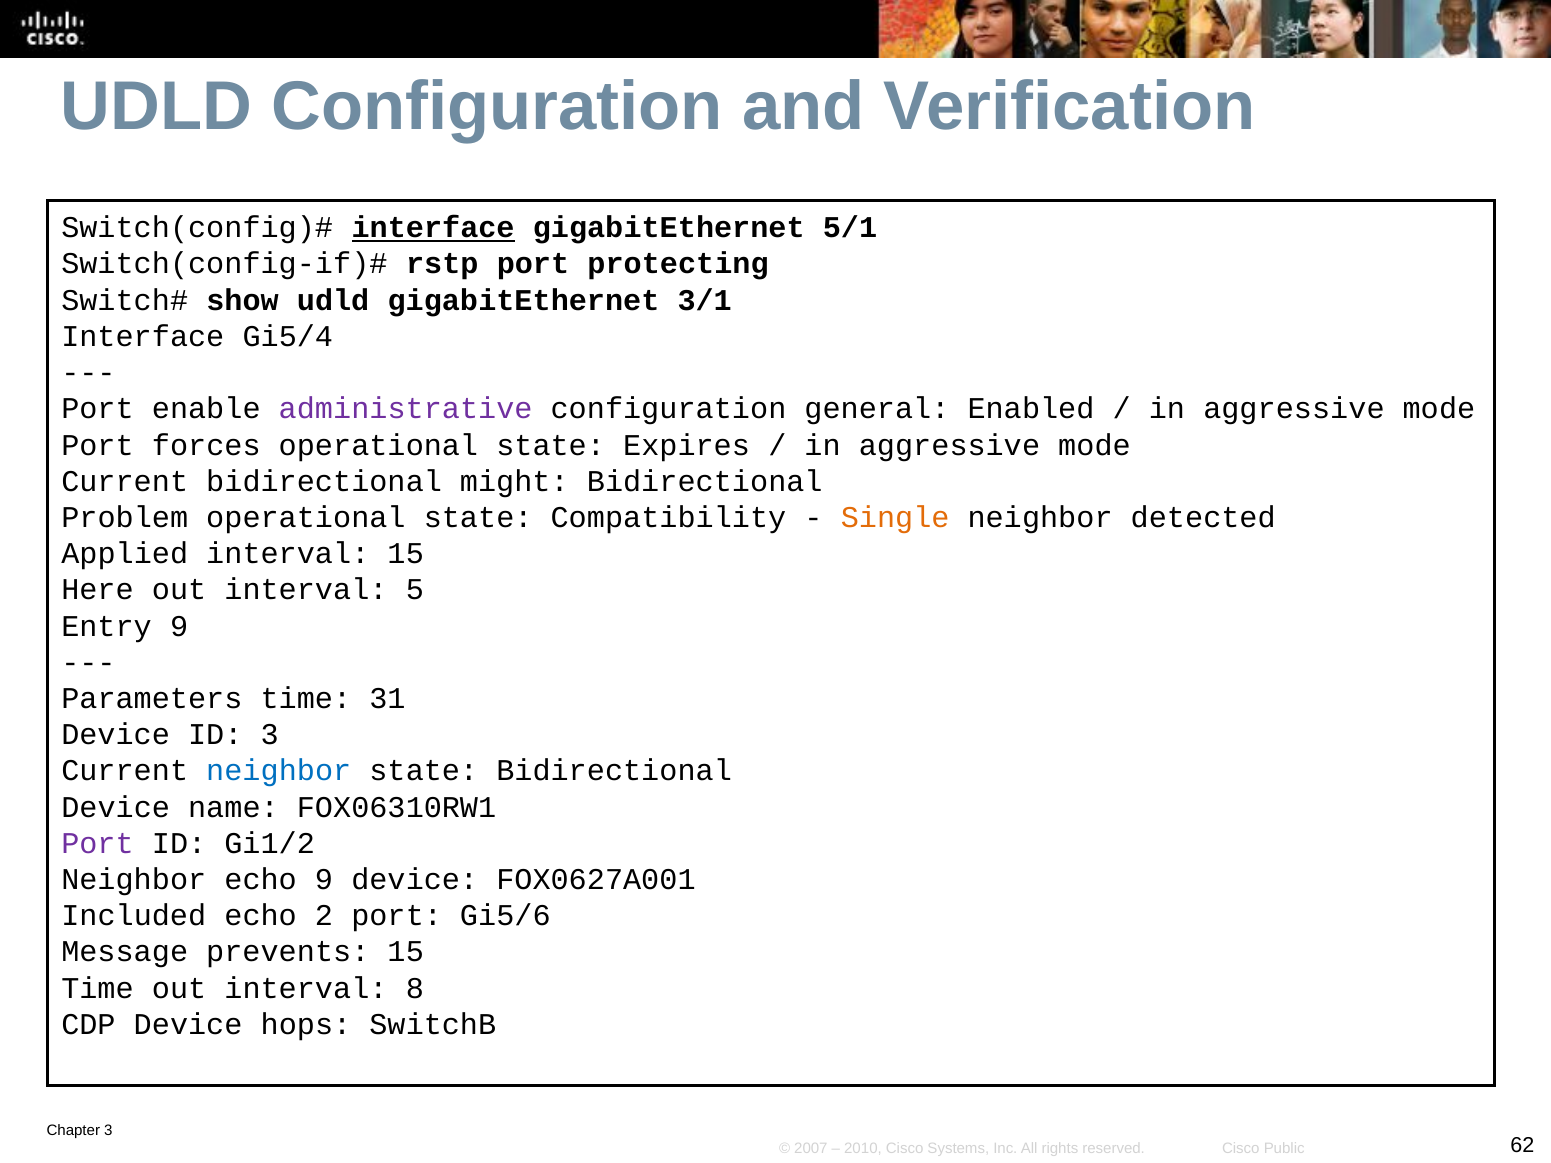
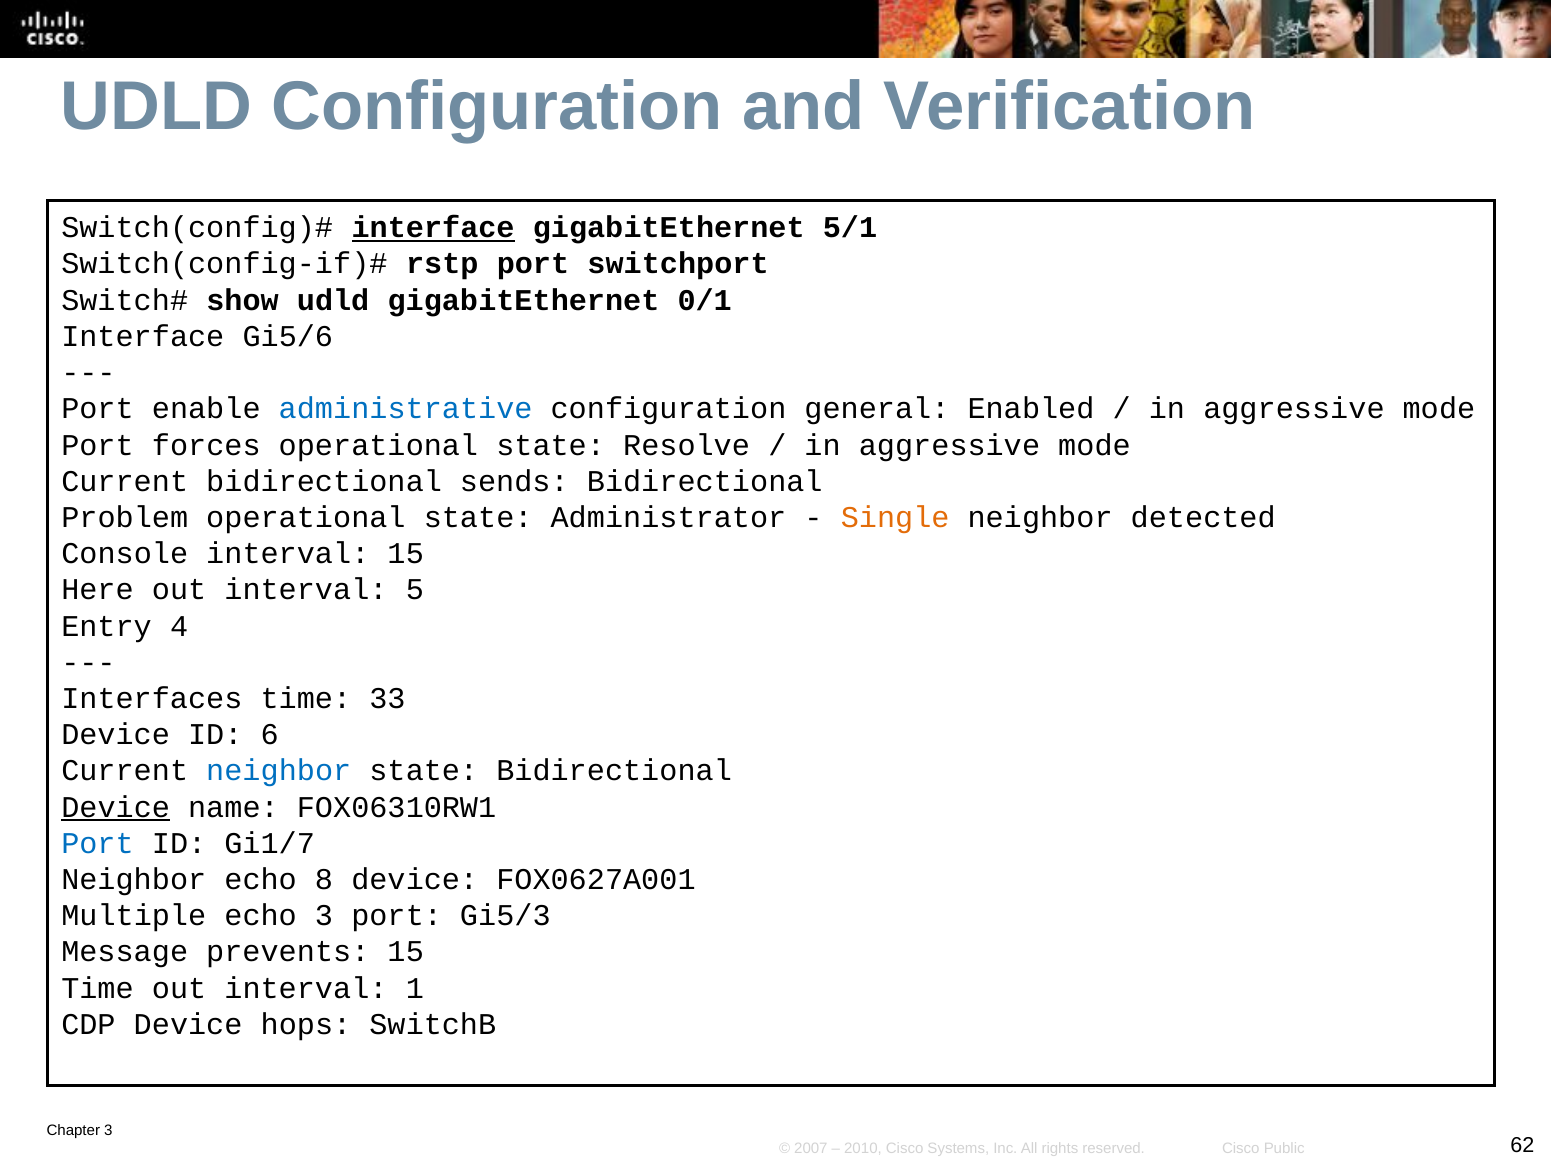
protecting: protecting -> switchport (678, 264)
3/1: 3/1 -> 0/1 (705, 300)
Gi5/4: Gi5/4 -> Gi5/6 (288, 337)
administrative colour: purple -> blue (406, 409)
Expires: Expires -> Resolve (687, 445)
might: might -> sends (514, 481)
Compatibility: Compatibility -> Administrator (668, 518)
Applied: Applied -> Console (125, 554)
Entry 9: 9 -> 4 (179, 626)
Parameters: Parameters -> Interfaces (152, 699)
31: 31 -> 33 (387, 699)
ID 3: 3 -> 6 (270, 735)
Device underline: none -> present (116, 807)
Port colour: purple -> blue (97, 843)
Gi1/2: Gi1/2 -> Gi1/7 (270, 843)
echo 9: 9 -> 8 (324, 880)
Included: Included -> Multiple (134, 916)
echo 2: 2 -> 3 (324, 916)
Gi5/6: Gi5/6 -> Gi5/3 (505, 916)
8: 8 -> 1 (415, 988)
